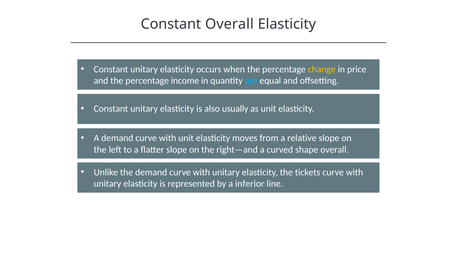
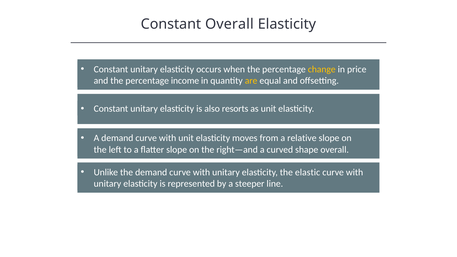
are colour: light blue -> yellow (251, 81)
usually: usually -> resorts (235, 109)
tickets: tickets -> elastic (308, 172)
inferior: inferior -> steeper (250, 184)
